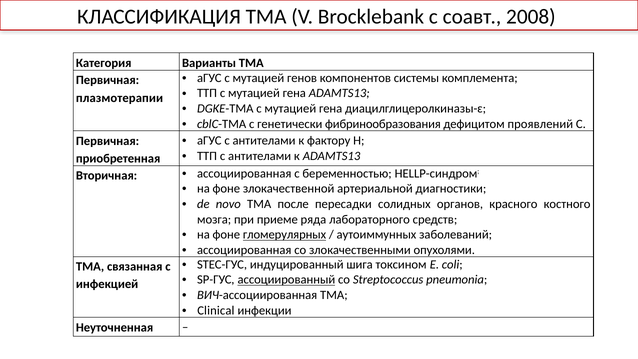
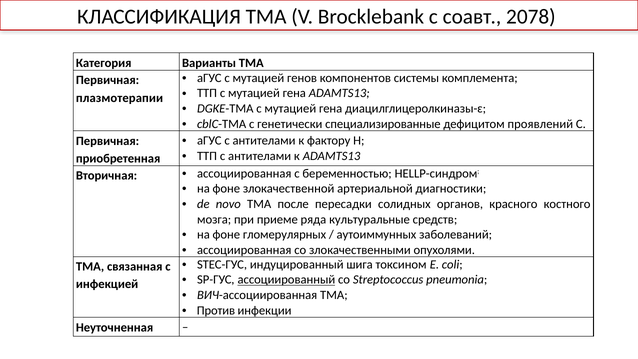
2008: 2008 -> 2078 (531, 17)
фибринообразования: фибринообразования -> специализированные (383, 124)
лабораторного: лабораторного -> культуральные (370, 219)
гломерулярных underline: present -> none (285, 235)
Clinical: Clinical -> Против (216, 310)
